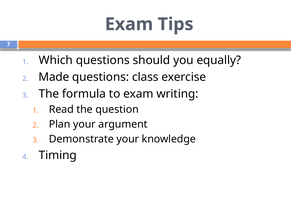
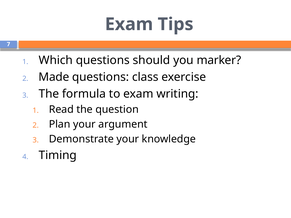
equally: equally -> marker (219, 60)
